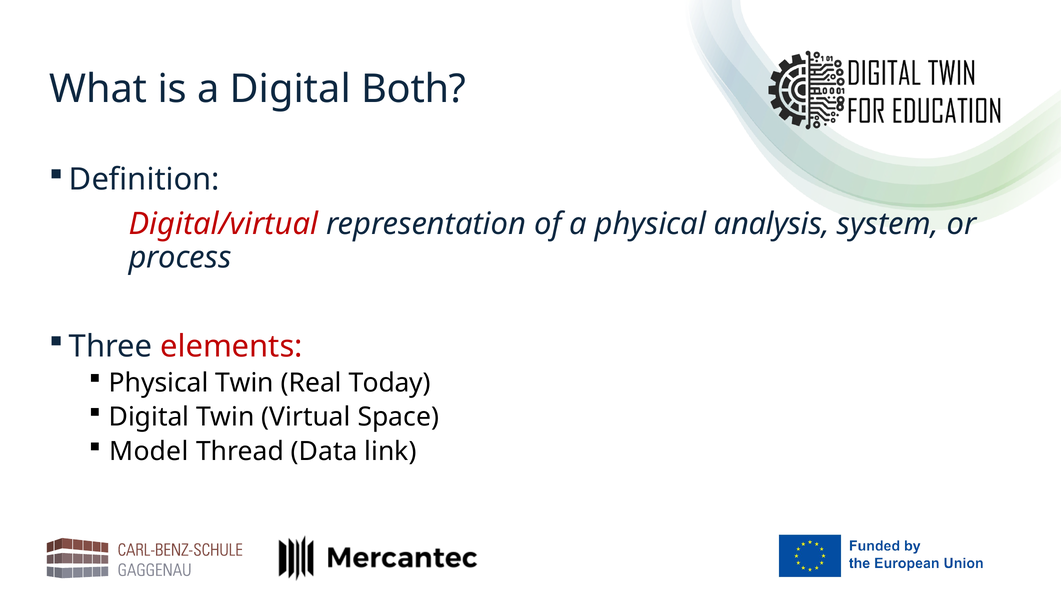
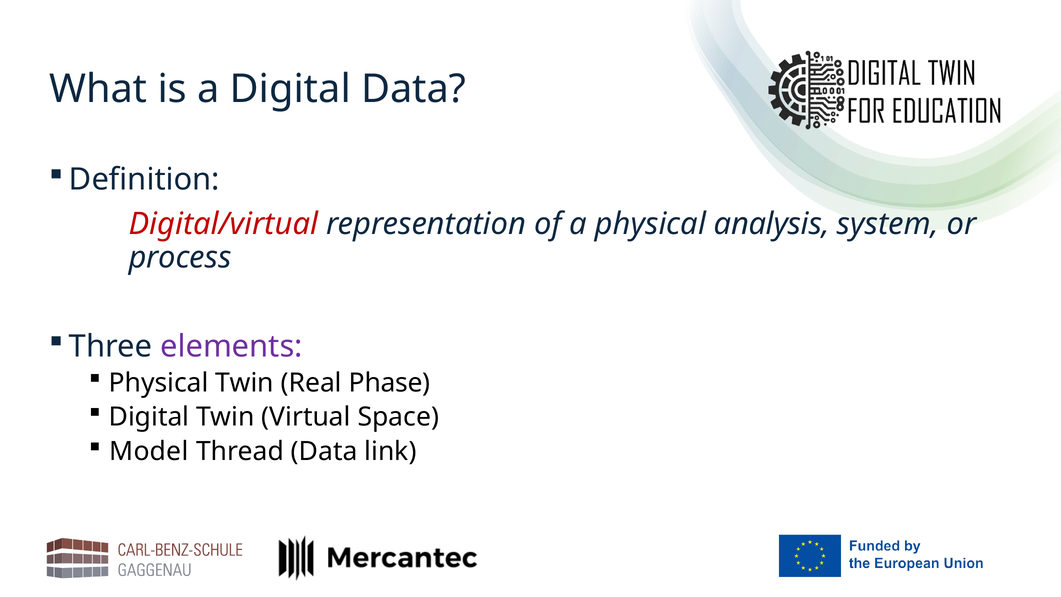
Digital Both: Both -> Data (414, 89)
elements colour: red -> purple (231, 346)
Today: Today -> Phase (390, 383)
